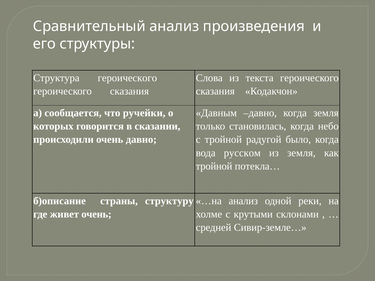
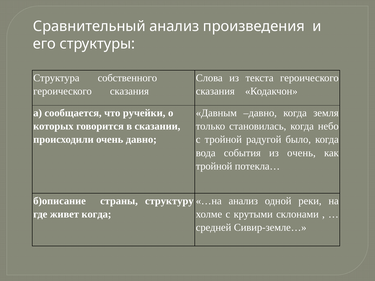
Структура героического: героического -> собственного (127, 78)
русском: русском -> события (242, 153)
из земля: земля -> очень (301, 153)
живет очень: очень -> когда (96, 214)
